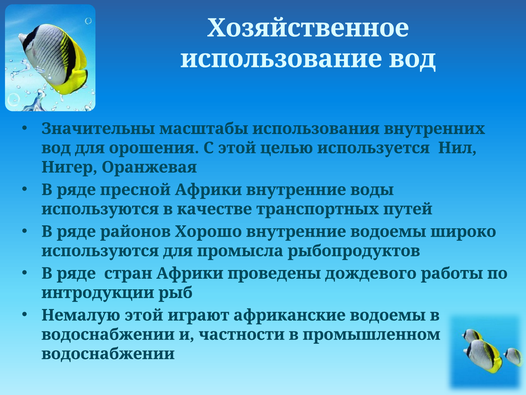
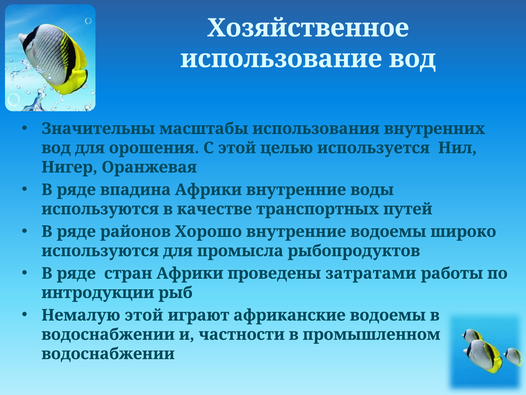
пресной: пресной -> впадина (135, 190)
дождевого: дождевого -> затратами (371, 273)
